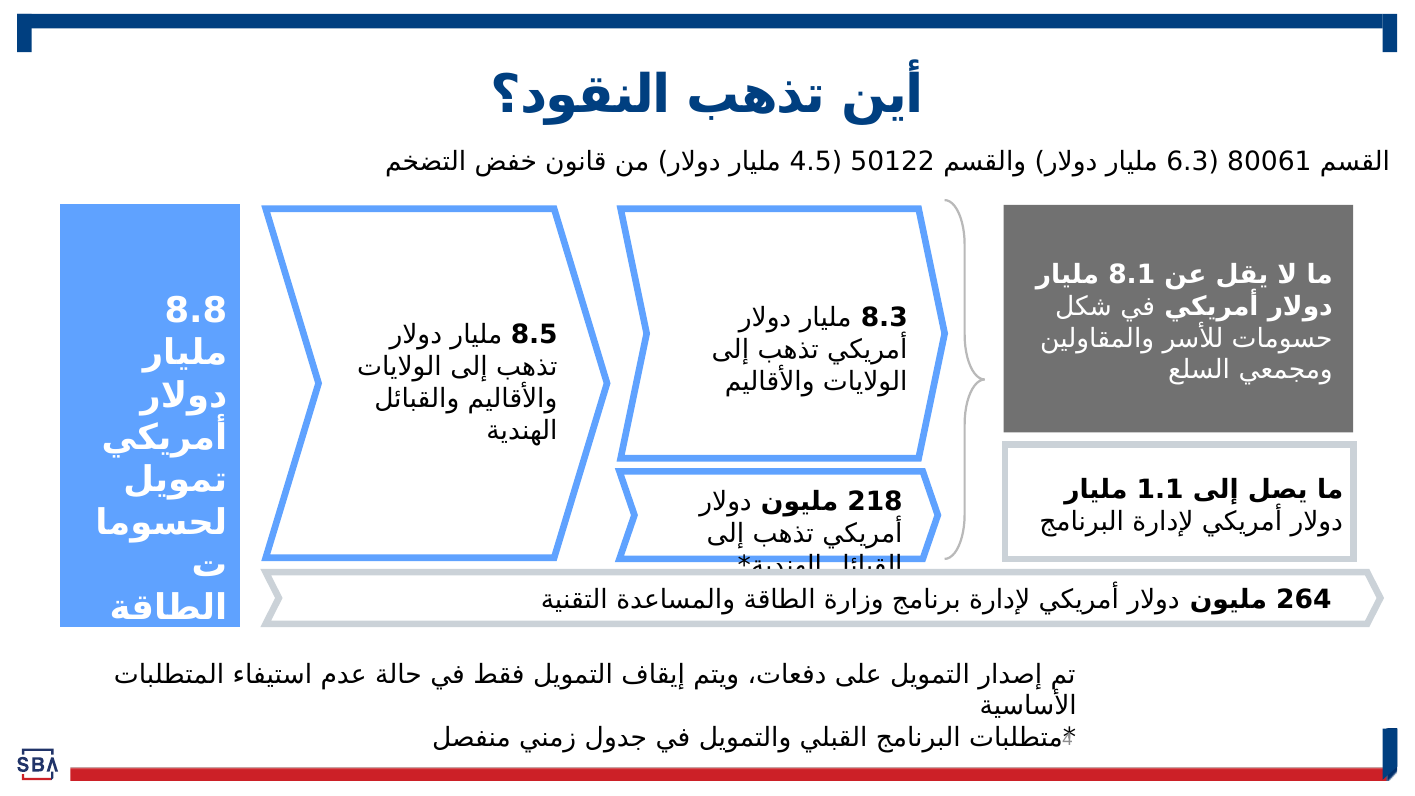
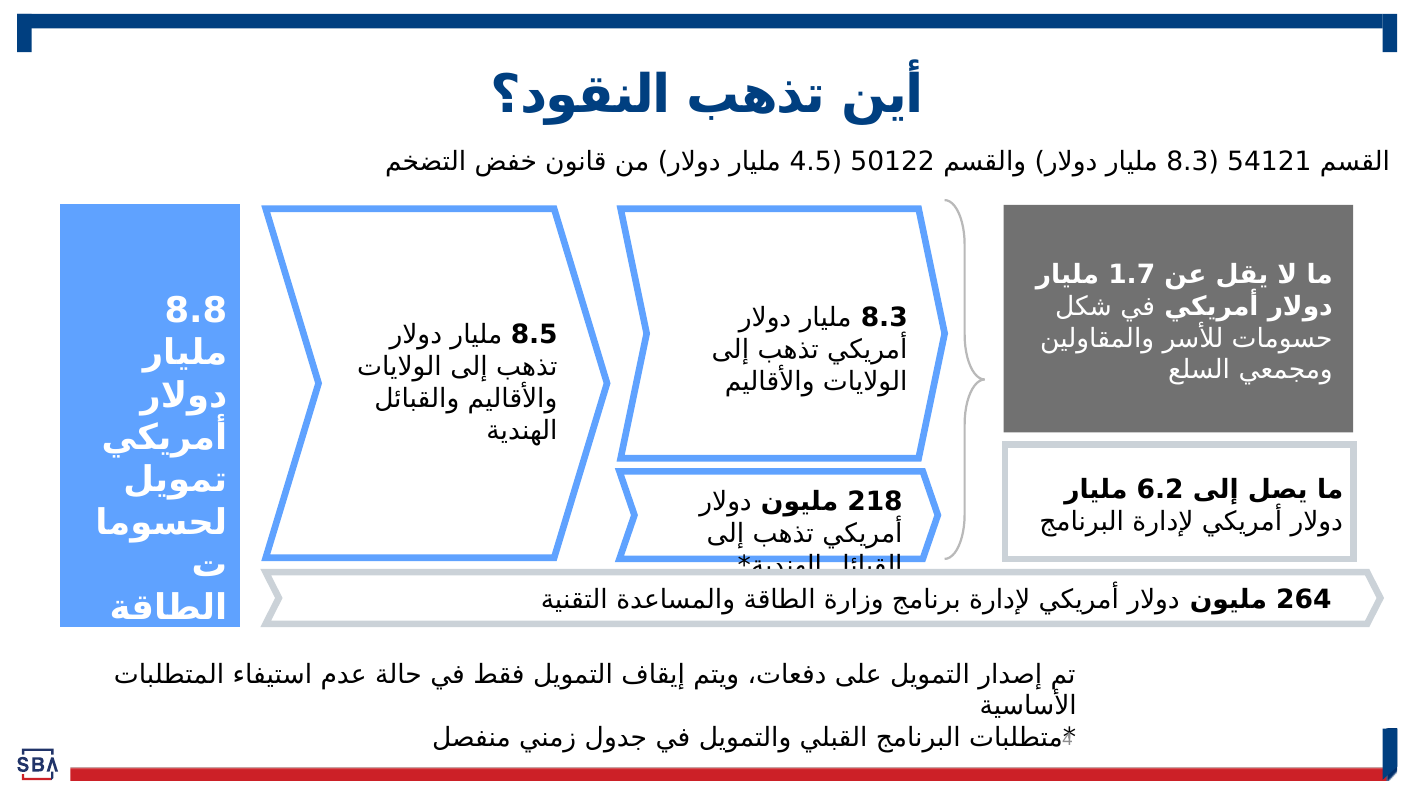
6.3: 6.3 -> 8.3 (1187, 161)
80061: 80061 -> 54121 (1269, 161)
8.1: 8.1 -> 1.7 (1132, 275)
1.1: 1.1 -> 6.2 (1160, 490)
